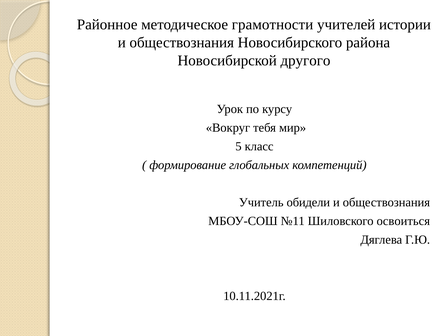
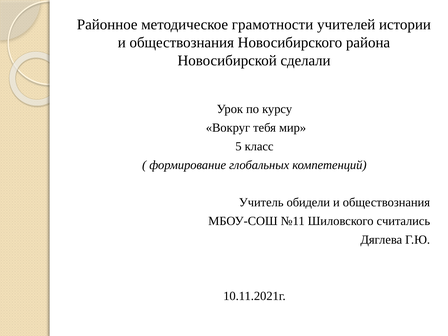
другого: другого -> сделали (306, 60)
освоиться: освоиться -> считались (403, 221)
